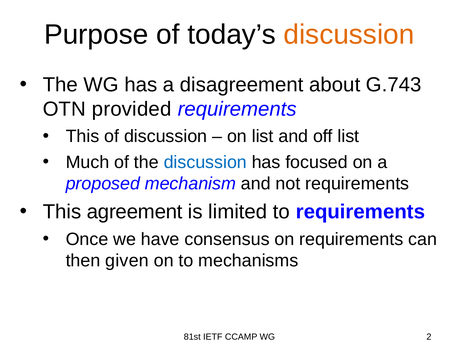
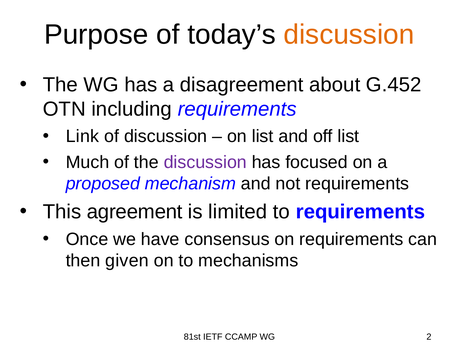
G.743: G.743 -> G.452 (394, 85)
provided: provided -> including (132, 109)
This: This -> Link (82, 137)
discussion colour: blue -> purple (205, 162)
